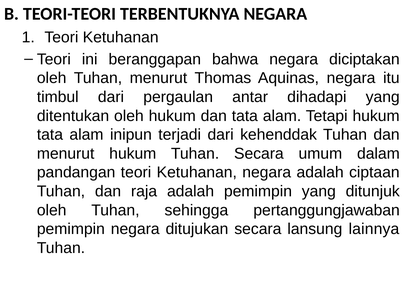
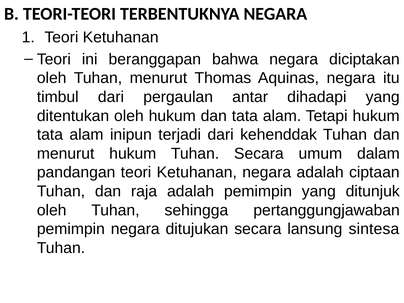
lainnya: lainnya -> sintesa (374, 229)
